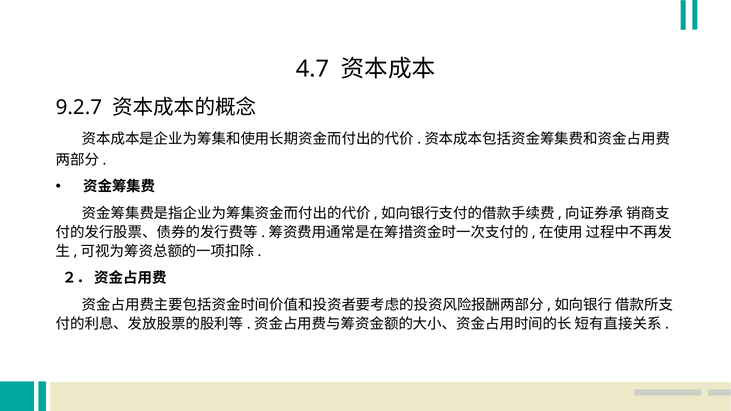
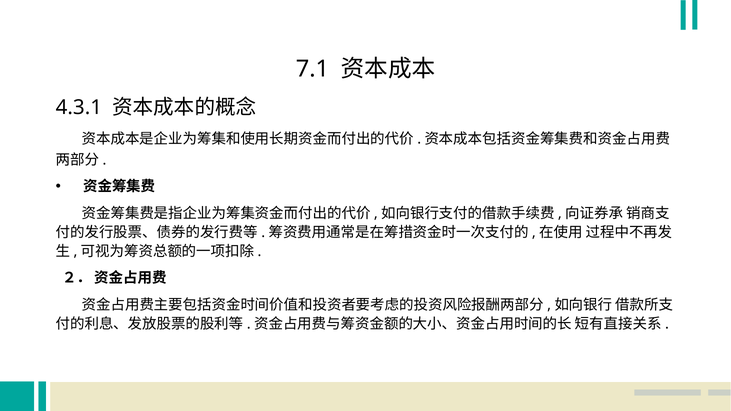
4.7: 4.7 -> 7.1 (312, 69)
9.2.7: 9.2.7 -> 4.3.1 (79, 108)
